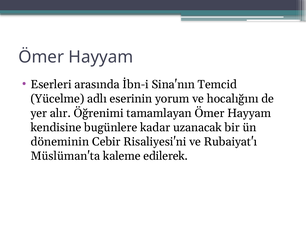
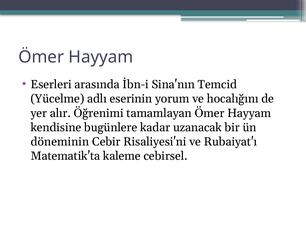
Müslüman'ta: Müslüman'ta -> Matematik'ta (65, 156)
edilerek: edilerek -> cebirsel (166, 156)
